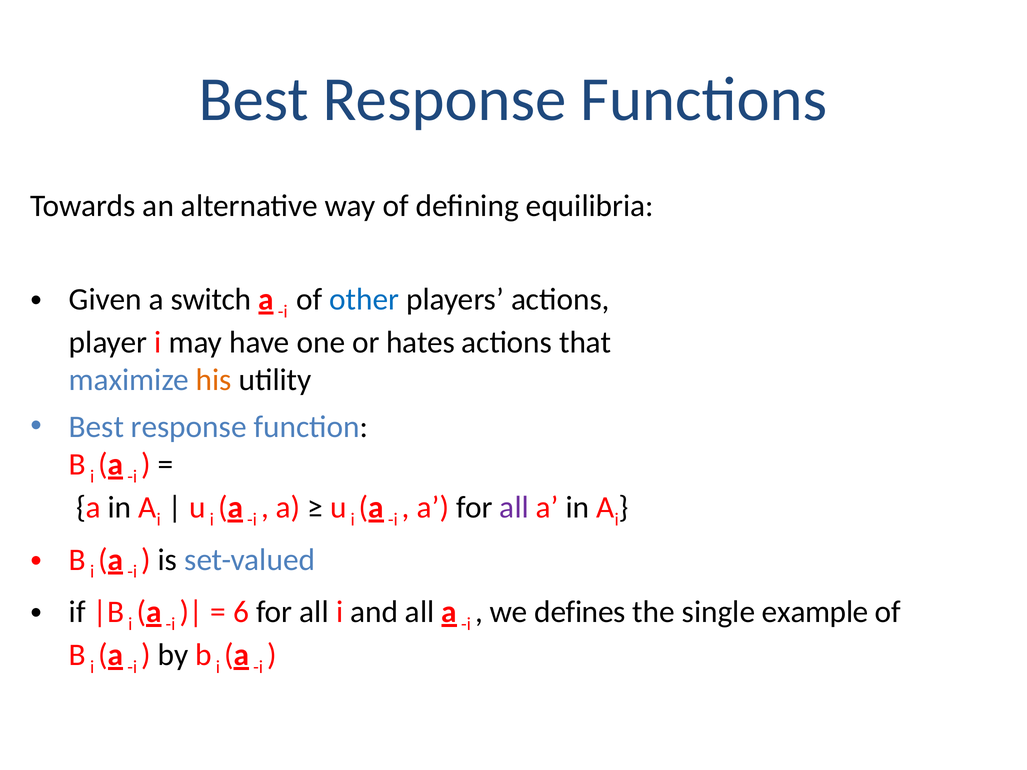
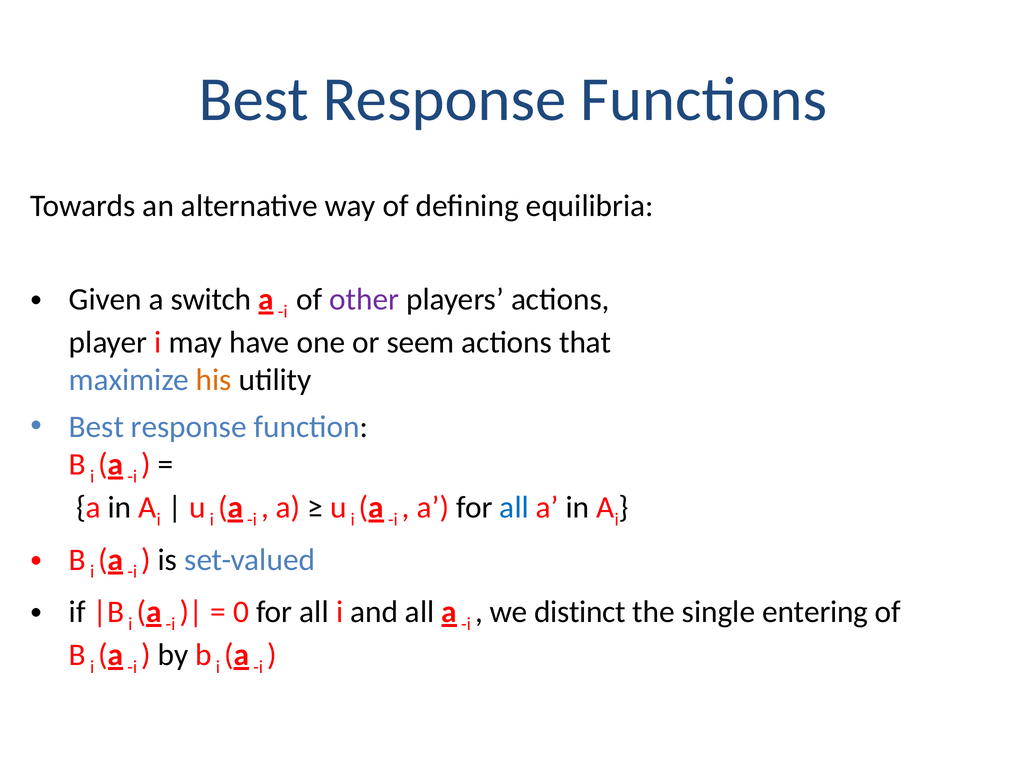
other colour: blue -> purple (364, 299)
hates: hates -> seem (421, 343)
all colour: purple -> blue (514, 508)
6: 6 -> 0 (241, 612)
defines: defines -> distinct (580, 612)
example: example -> entering (815, 612)
